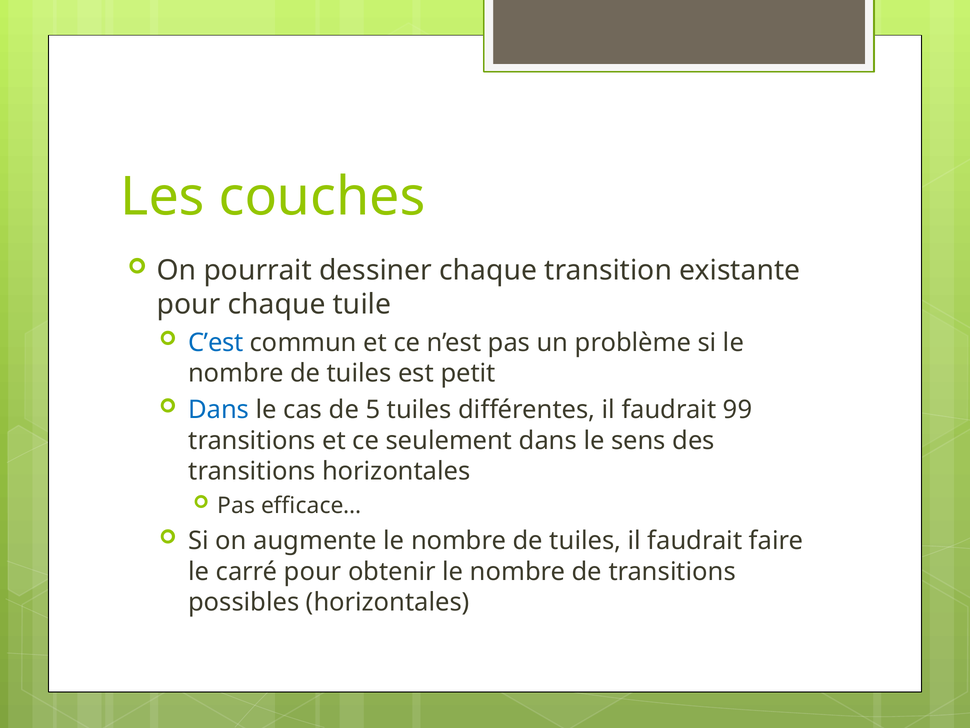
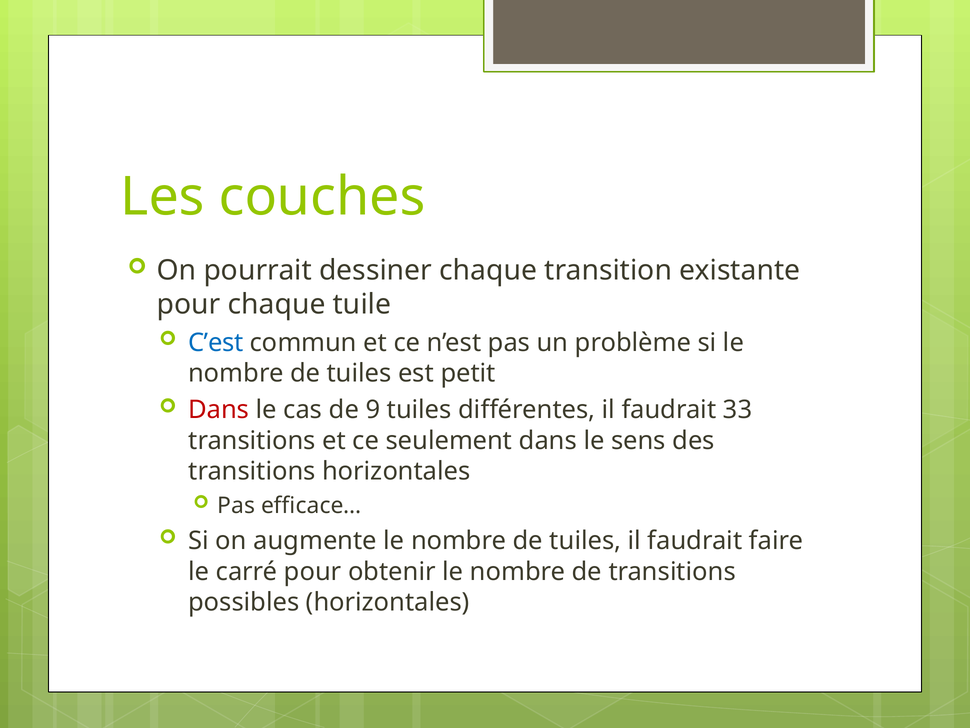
Dans colour: blue -> red (219, 410)
5: 5 -> 9 (373, 410)
99: 99 -> 33 (738, 410)
